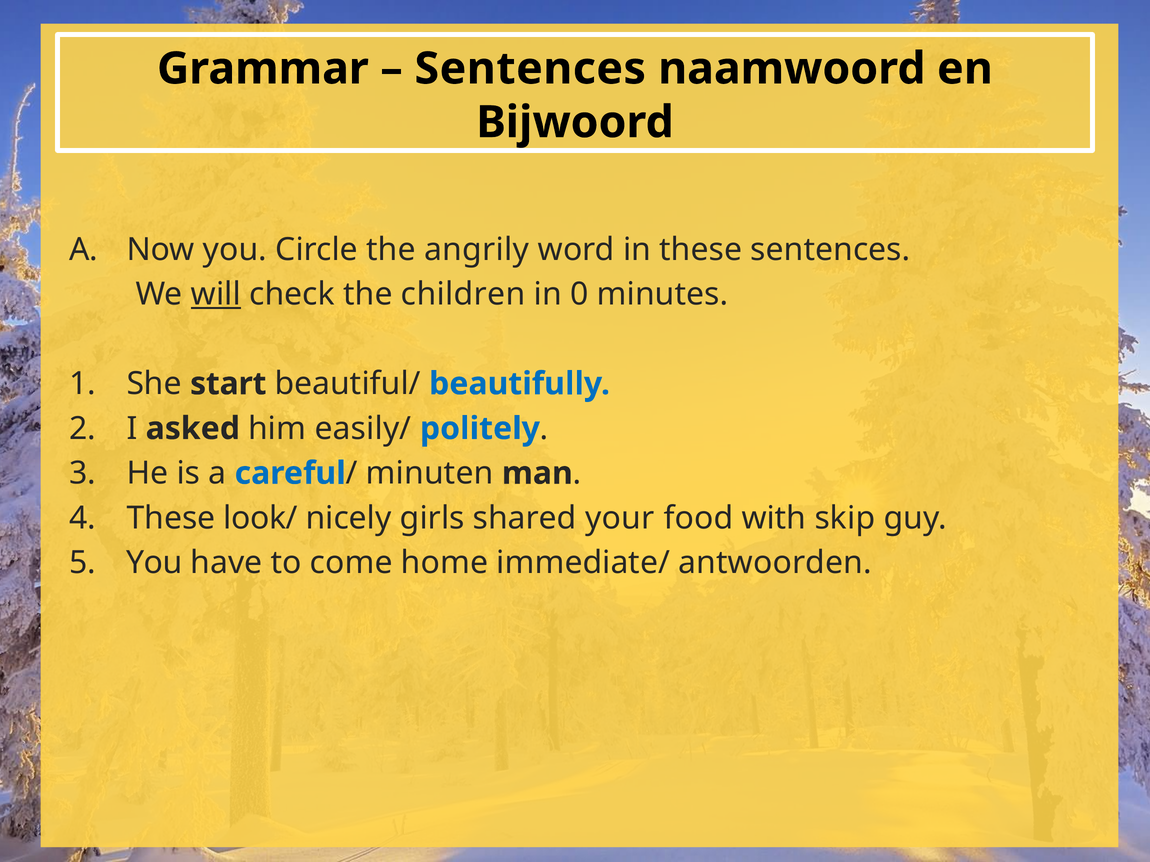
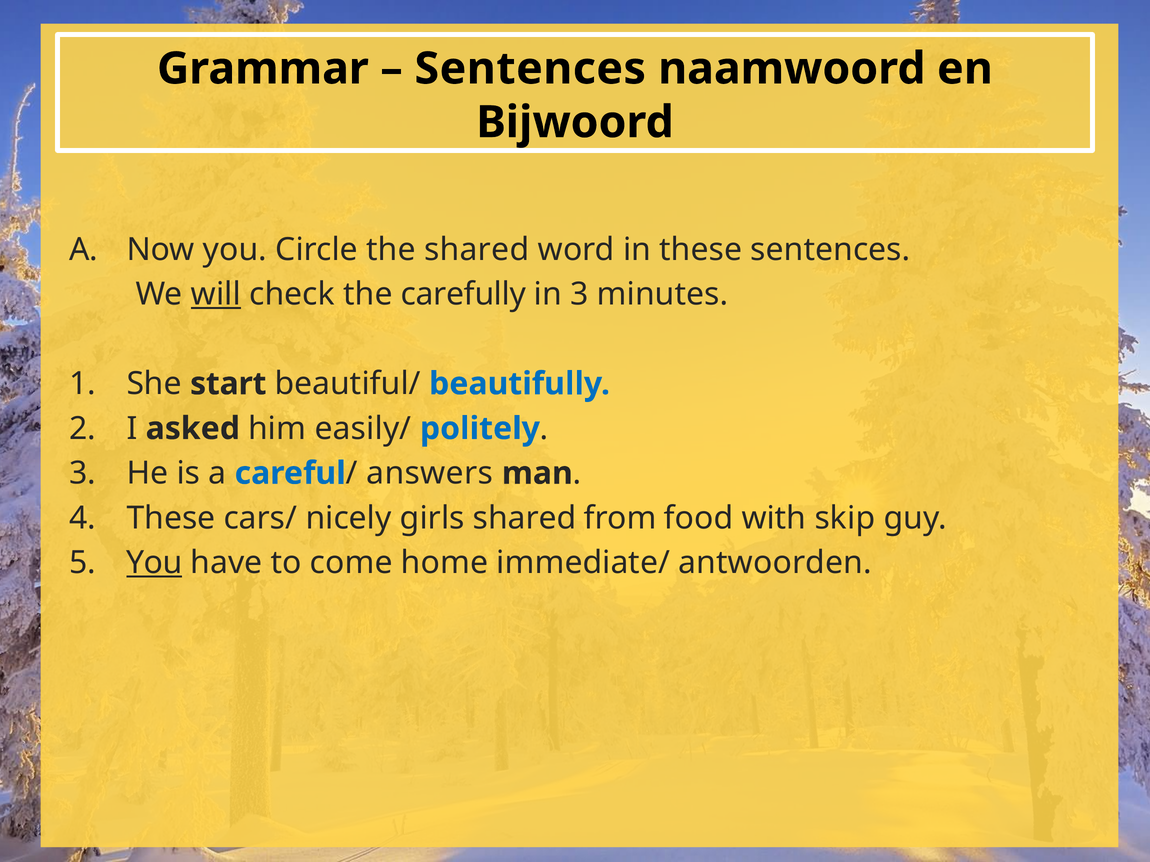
the angrily: angrily -> shared (477, 250)
children: children -> carefully (463, 294)
in 0: 0 -> 3 (579, 294)
minuten: minuten -> answers (430, 474)
look/: look/ -> cars/ (260, 518)
your: your -> from (620, 518)
You underline: none -> present (154, 563)
